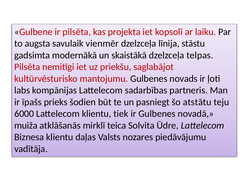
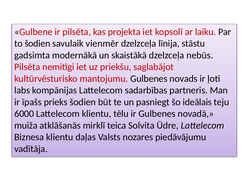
to augsta: augsta -> šodien (37, 43)
telpas: telpas -> nebūs (200, 55)
atstātu: atstātu -> ideālais (197, 102)
tiek: tiek -> tēlu (121, 113)
